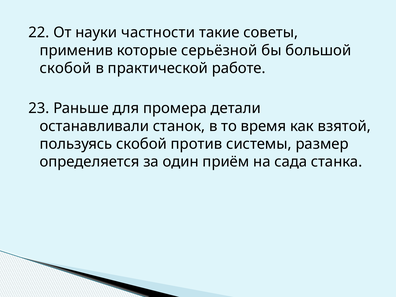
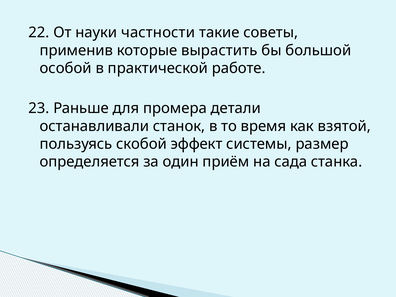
серьёзной: серьёзной -> вырастить (219, 50)
скобой: скобой -> особой (66, 68)
против: против -> эффект (197, 144)
